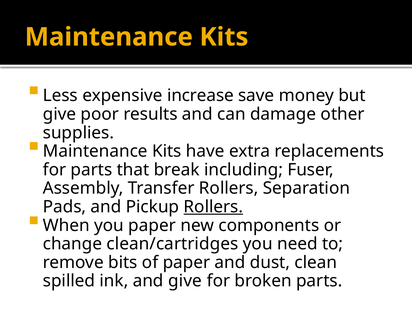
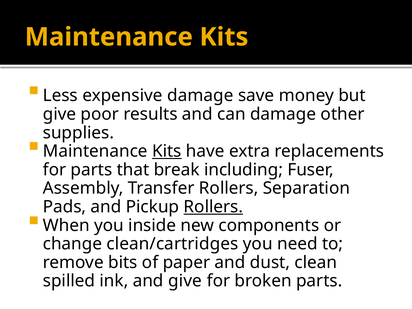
expensive increase: increase -> damage (200, 96)
Kits underline: none -> present (167, 151)
you paper: paper -> inside (152, 225)
